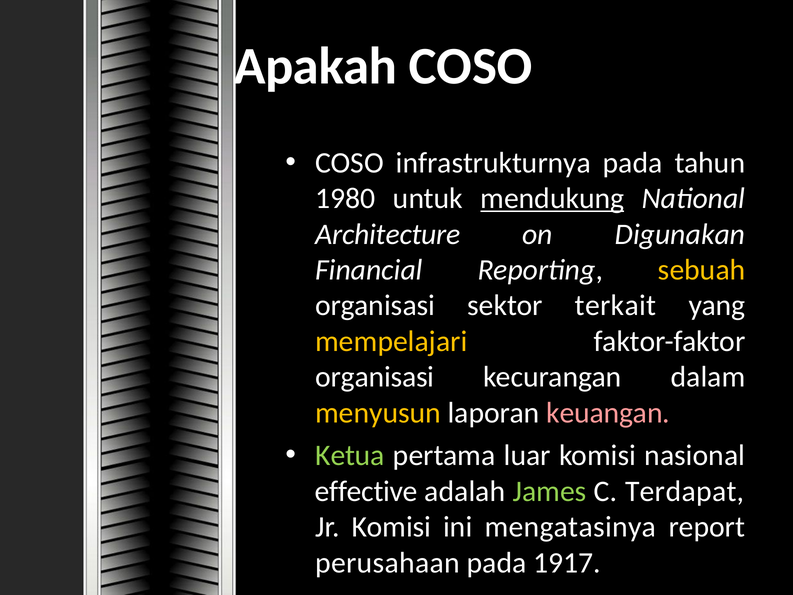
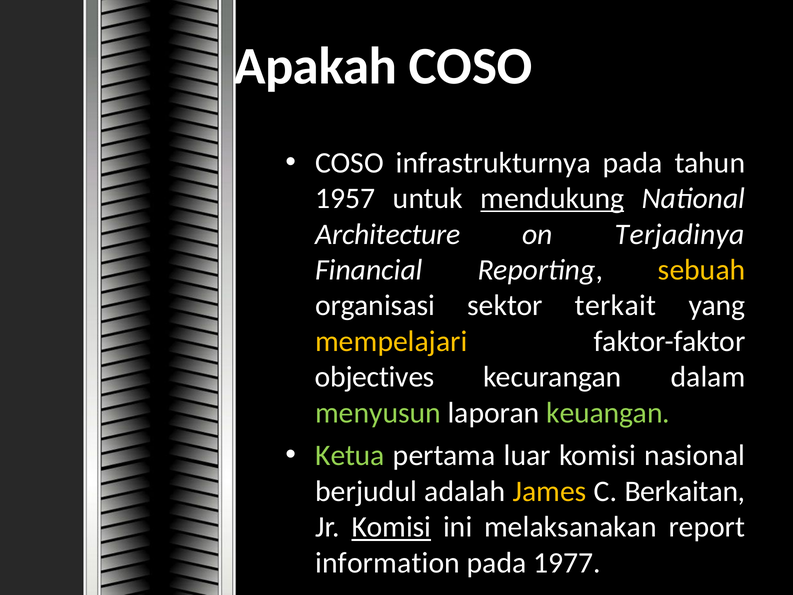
1980: 1980 -> 1957 (345, 198)
Digunakan: Digunakan -> Terjadinya (680, 234)
organisasi: organisasi -> objectives (375, 377)
menyusun colour: yellow -> light green (378, 413)
keuangan colour: pink -> light green (608, 413)
effective: effective -> berjudul (366, 491)
James colour: light green -> yellow (550, 491)
Terdapat: Terdapat -> Berkaitan (685, 491)
Komisi underline: none -> present (391, 527)
mengatasinya: mengatasinya -> melaksanakan (571, 527)
perusahaan: perusahaan -> information (388, 563)
1917: 1917 -> 1977 (567, 563)
